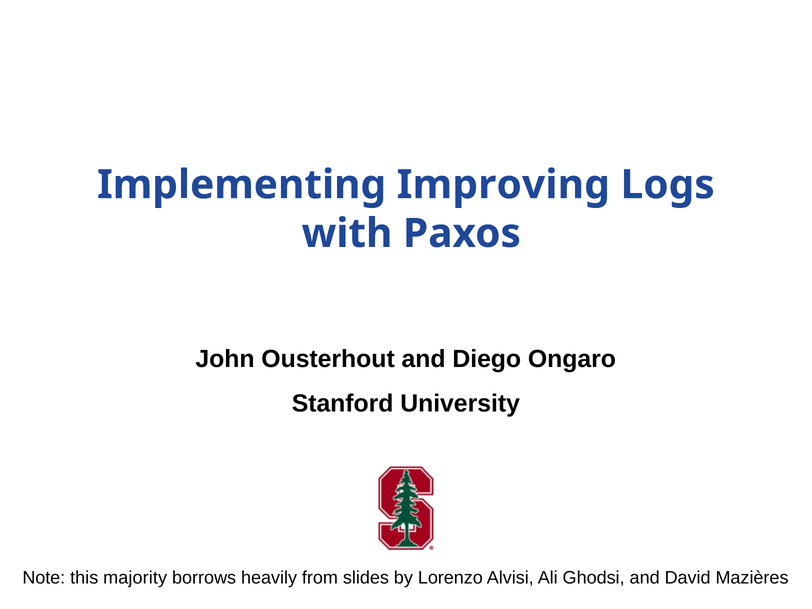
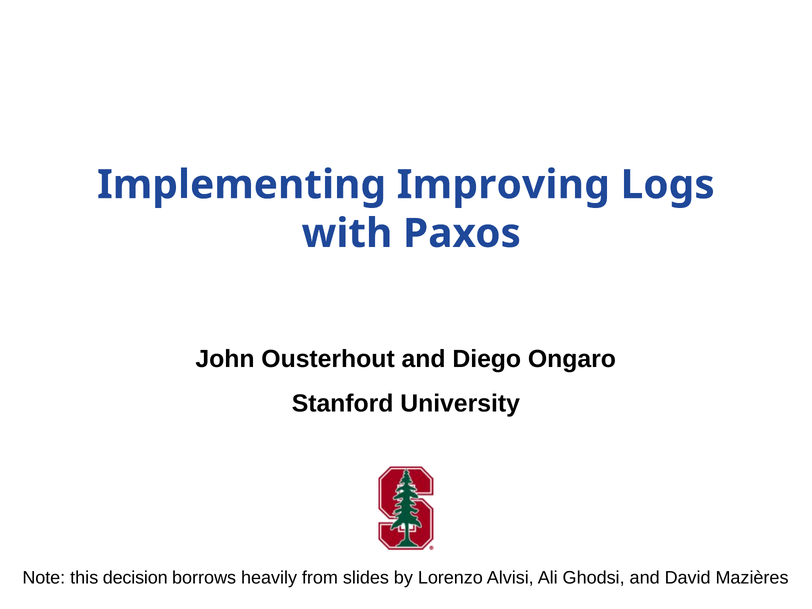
majority: majority -> decision (135, 578)
